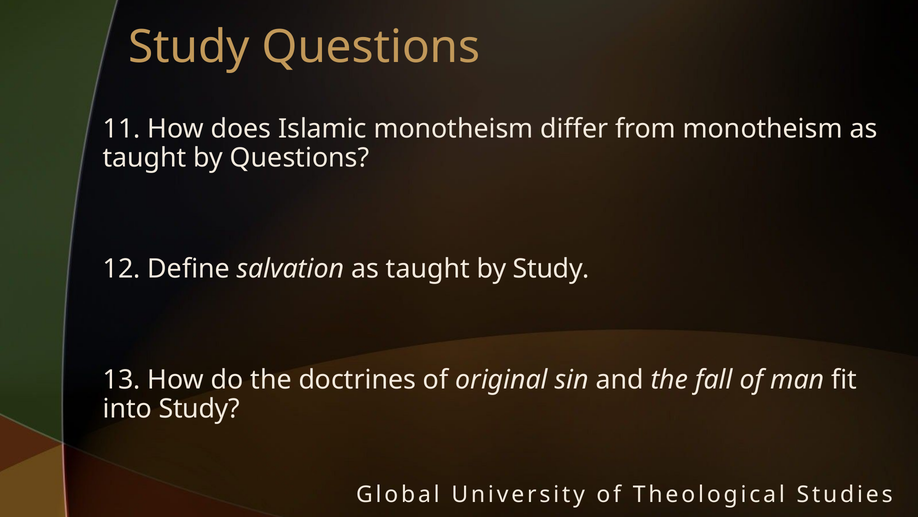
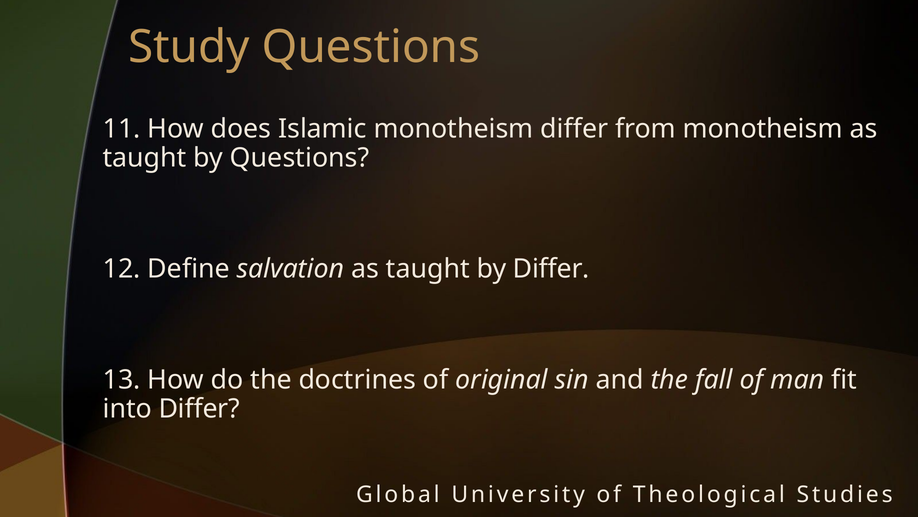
by Study: Study -> Differ (551, 269)
into Study: Study -> Differ (199, 408)
